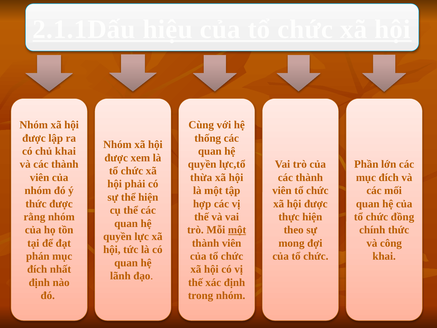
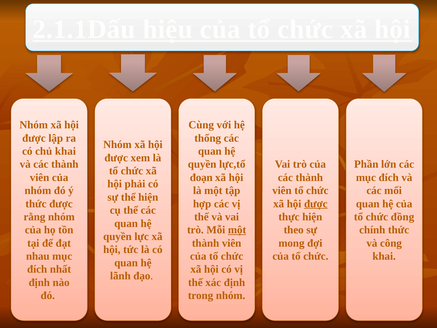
thừa: thừa -> đoạn (201, 177)
được underline: none -> present (316, 204)
phán: phán -> nhau (38, 256)
